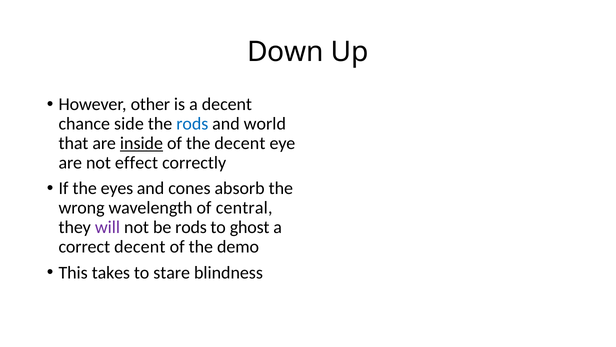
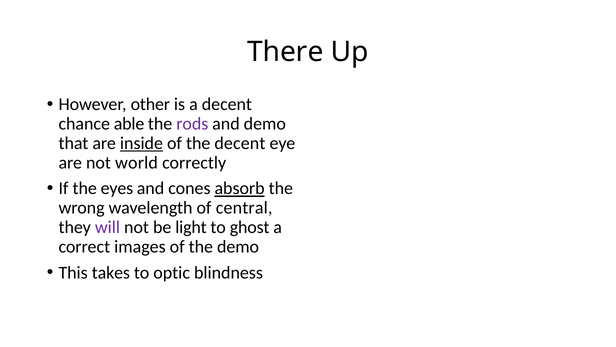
Down: Down -> There (285, 52)
side: side -> able (129, 124)
rods colour: blue -> purple (192, 124)
and world: world -> demo (265, 124)
effect: effect -> world (137, 162)
absorb underline: none -> present (240, 188)
be rods: rods -> light (191, 227)
correct decent: decent -> images (140, 246)
stare: stare -> optic (172, 272)
